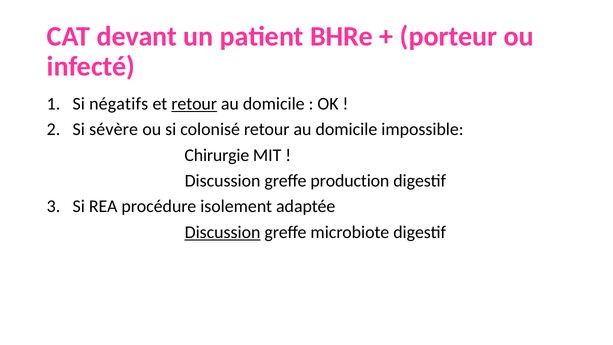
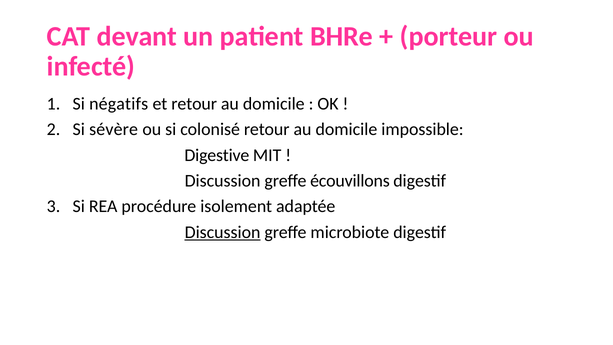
retour underline: present -> none (194, 104)
Chirurgie: Chirurgie -> Digestive (217, 155)
production: production -> écouvillons (350, 181)
